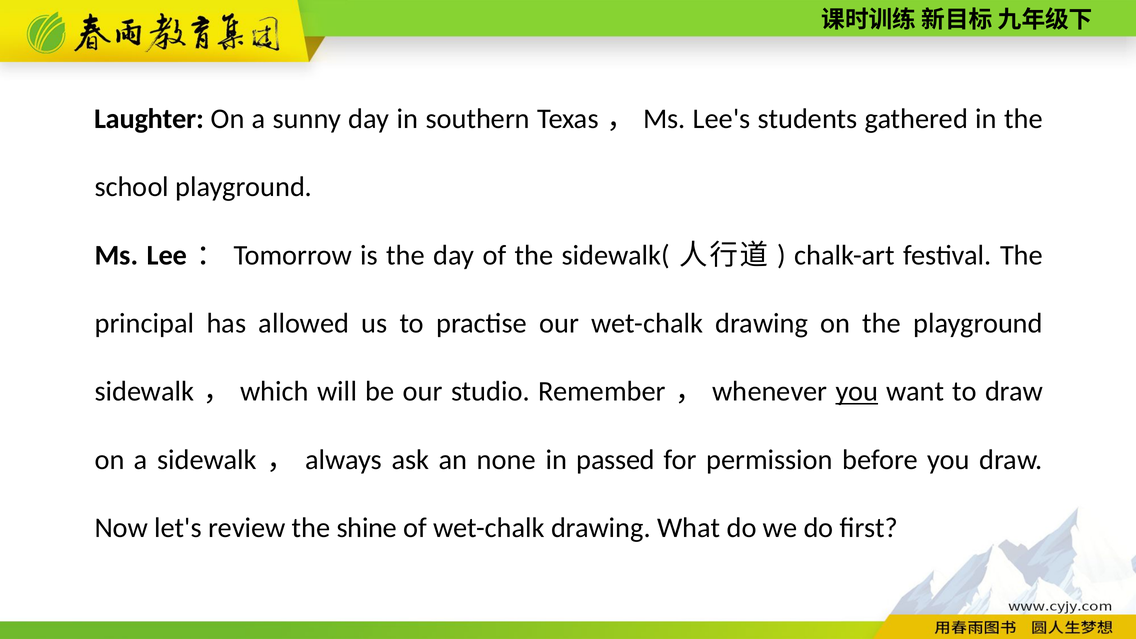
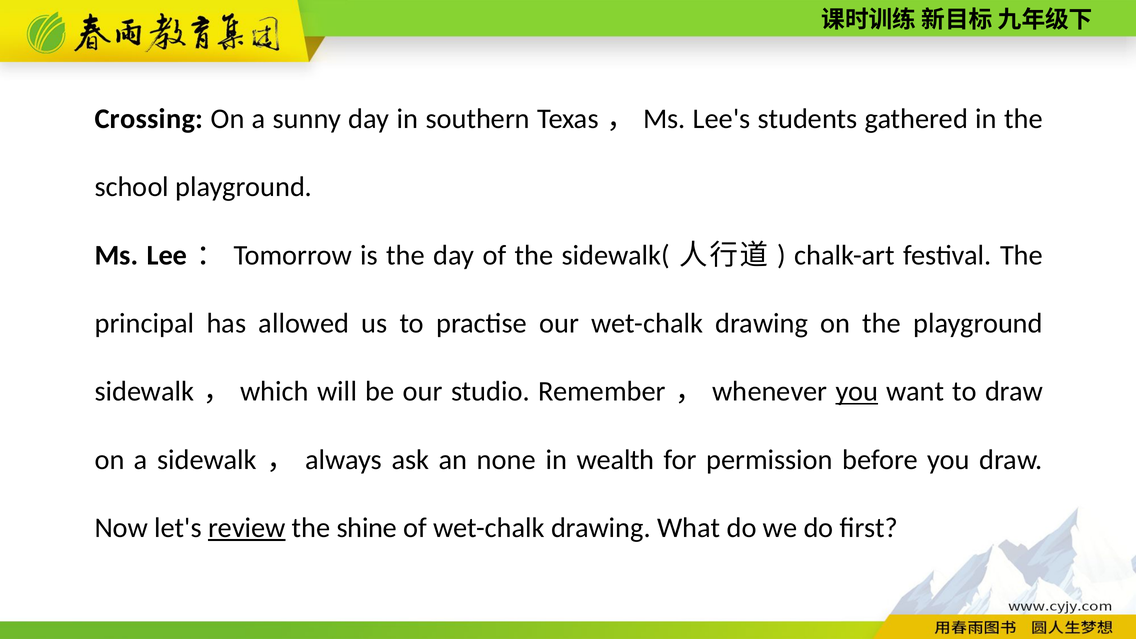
Laughter: Laughter -> Crossing (149, 119)
passed: passed -> wealth (616, 460)
review underline: none -> present (247, 528)
